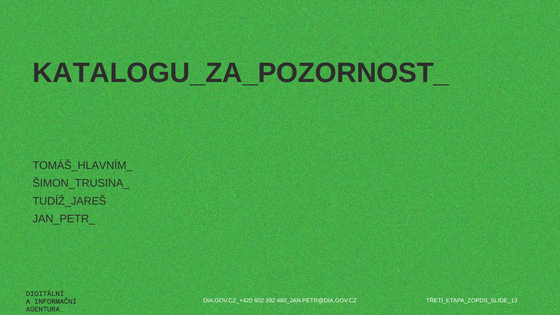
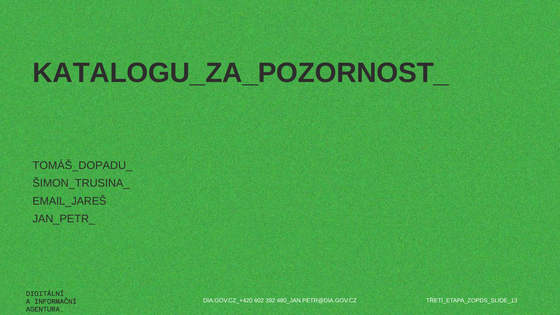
TOMÁŠ_HLAVNÍM_: TOMÁŠ_HLAVNÍM_ -> TOMÁŠ_DOPADU_ (82, 166)
TUDÍŽ_JAREŠ: TUDÍŽ_JAREŠ -> EMAIL_JAREŠ (69, 201)
